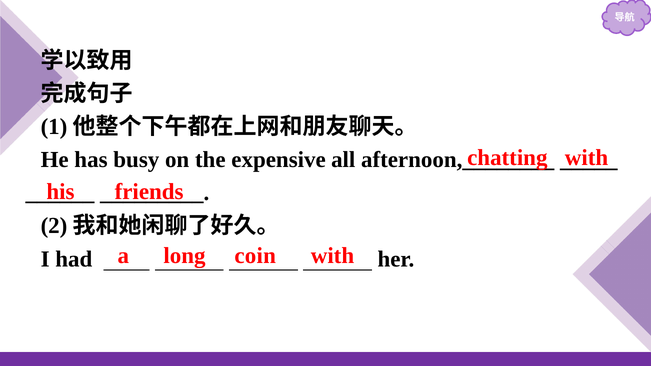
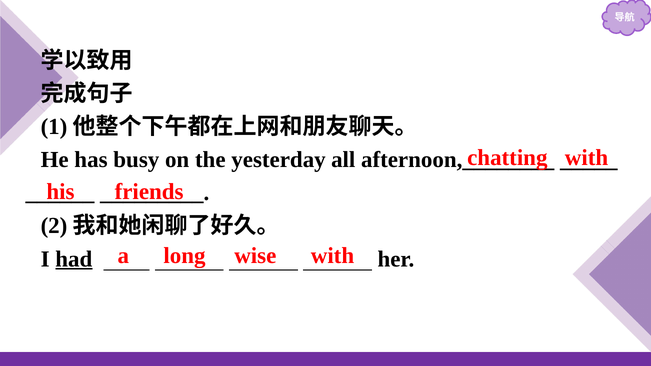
expensive: expensive -> yesterday (279, 160)
coin: coin -> wise (255, 256)
had underline: none -> present (74, 259)
